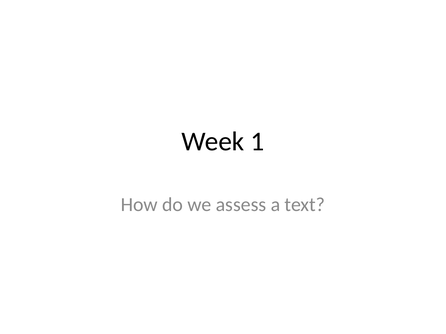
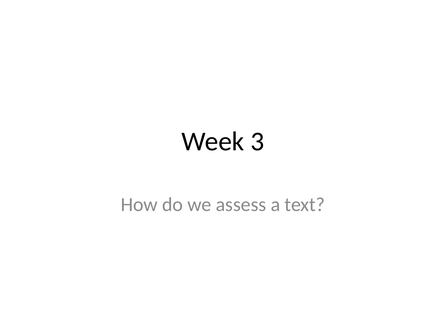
1: 1 -> 3 (257, 142)
